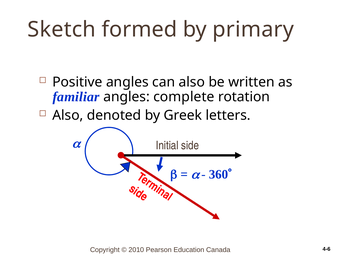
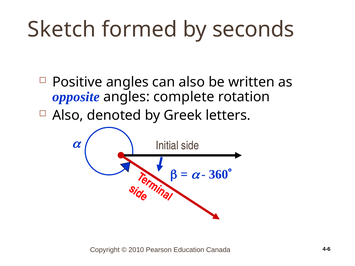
primary: primary -> seconds (253, 30)
familiar: familiar -> opposite (76, 97)
